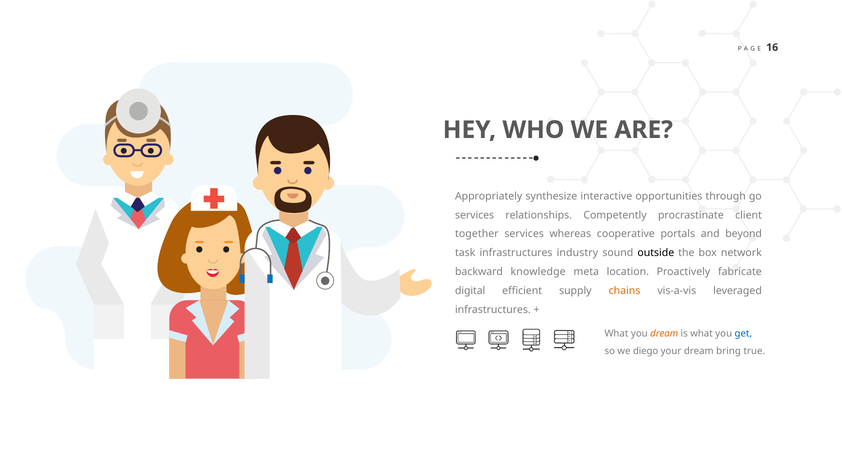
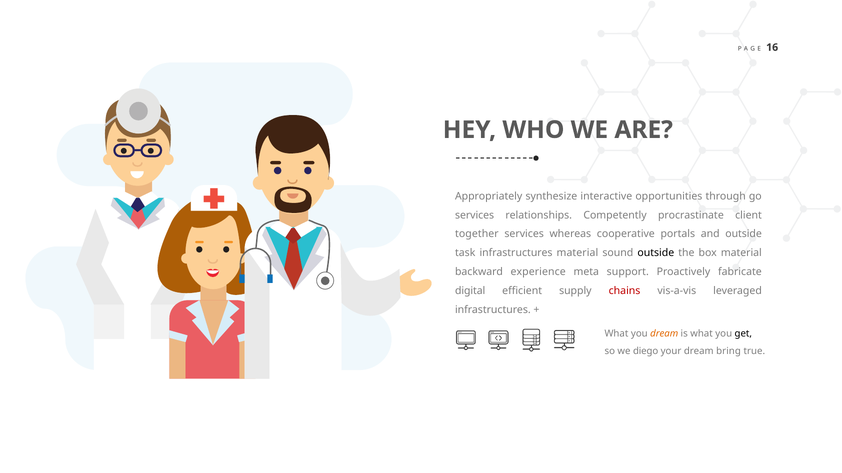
and beyond: beyond -> outside (744, 234)
infrastructures industry: industry -> material (577, 253)
box network: network -> material (741, 253)
knowledge: knowledge -> experience (538, 272)
location: location -> support (628, 272)
chains colour: orange -> red (625, 291)
get colour: blue -> black (743, 334)
